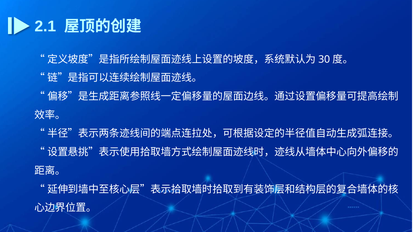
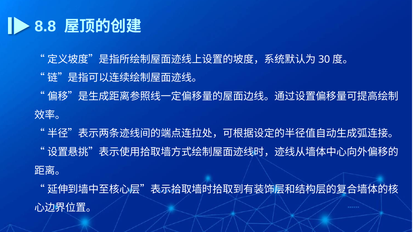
2.1: 2.1 -> 8.8 (45, 27)
